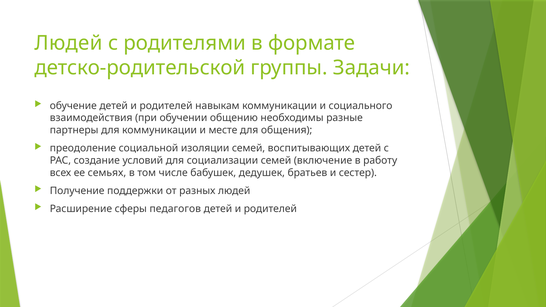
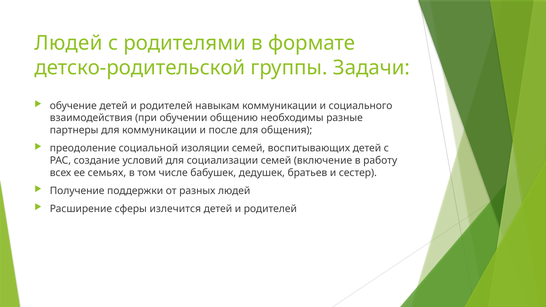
месте: месте -> после (223, 130)
педагогов: педагогов -> излечится (175, 209)
